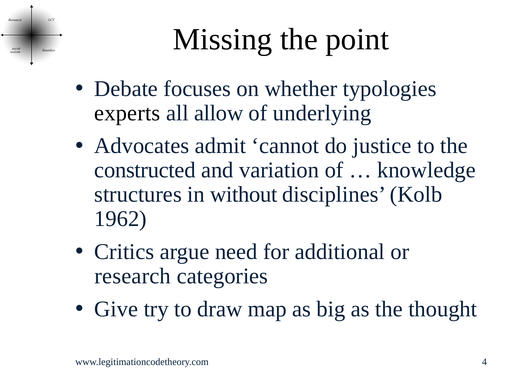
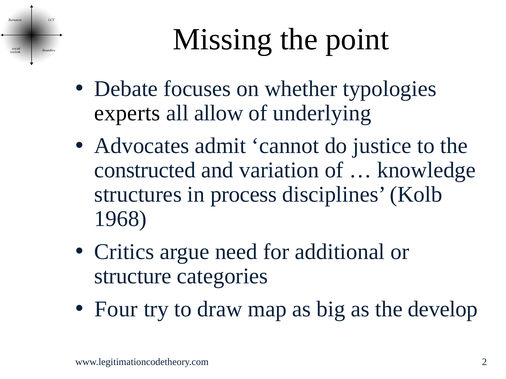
without: without -> process (244, 195)
1962: 1962 -> 1968 (121, 219)
research: research -> structure (133, 276)
Give: Give -> Four (116, 309)
thought: thought -> develop (443, 309)
4: 4 -> 2 (484, 363)
